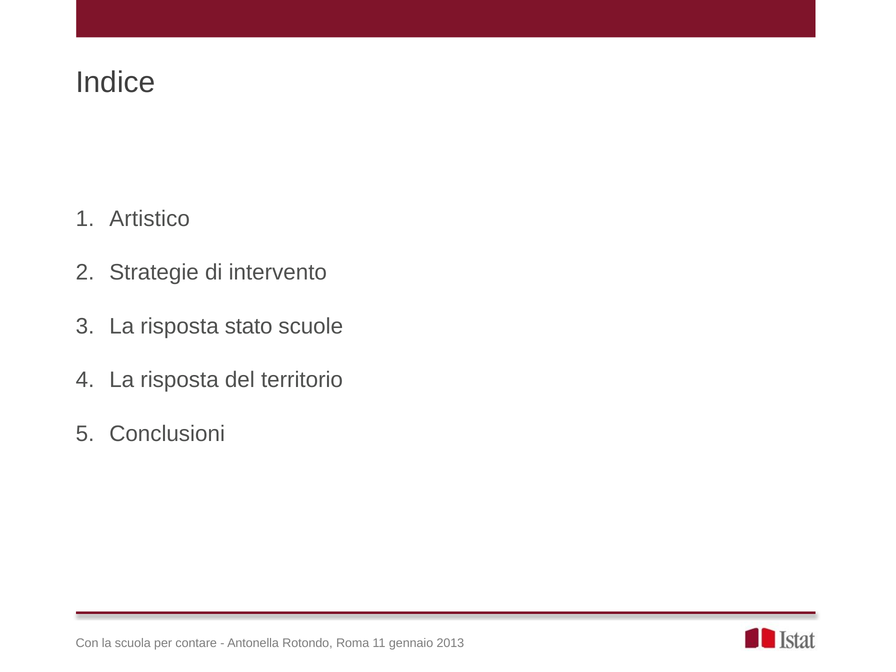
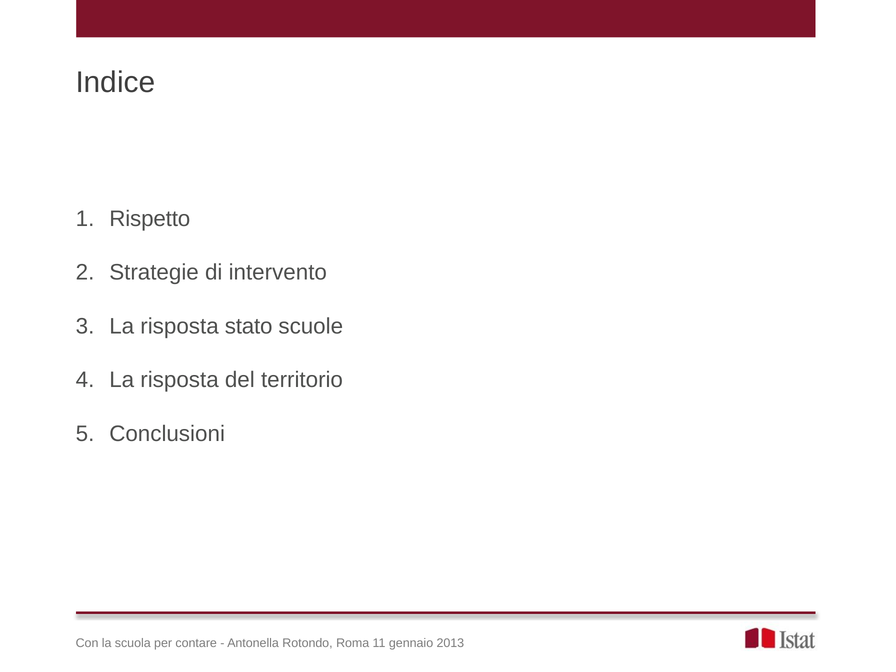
Artistico: Artistico -> Rispetto (150, 219)
